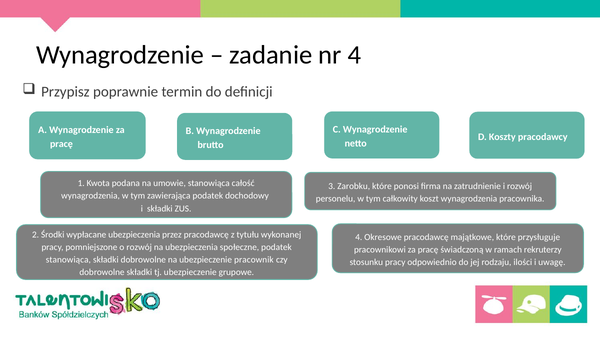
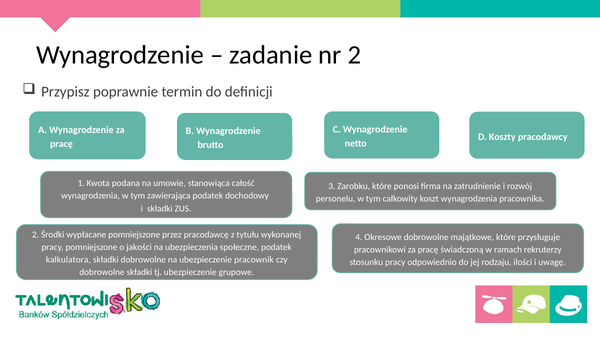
nr 4: 4 -> 2 (355, 55)
wypłacane ubezpieczenia: ubezpieczenia -> pomniejszone (134, 235)
Okresowe pracodawcę: pracodawcę -> dobrowolne (426, 237)
o rozwój: rozwój -> jakości (139, 248)
stanowiąca: stanowiąca -> kalkulatora (68, 260)
